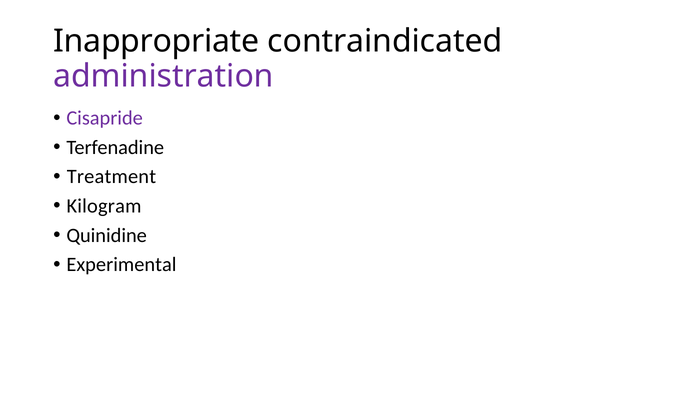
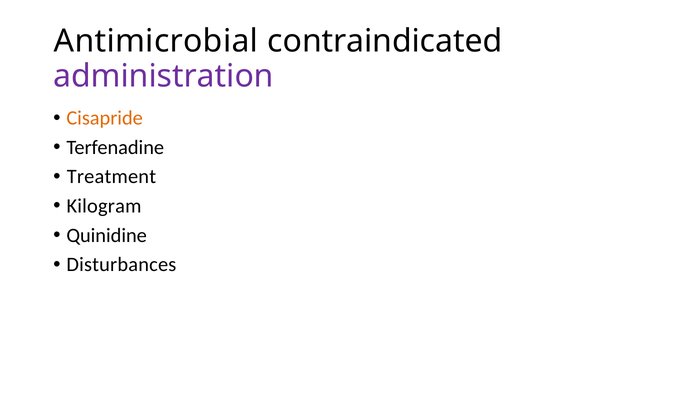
Inappropriate: Inappropriate -> Antimicrobial (156, 41)
Cisapride colour: purple -> orange (105, 118)
Experimental: Experimental -> Disturbances (121, 265)
